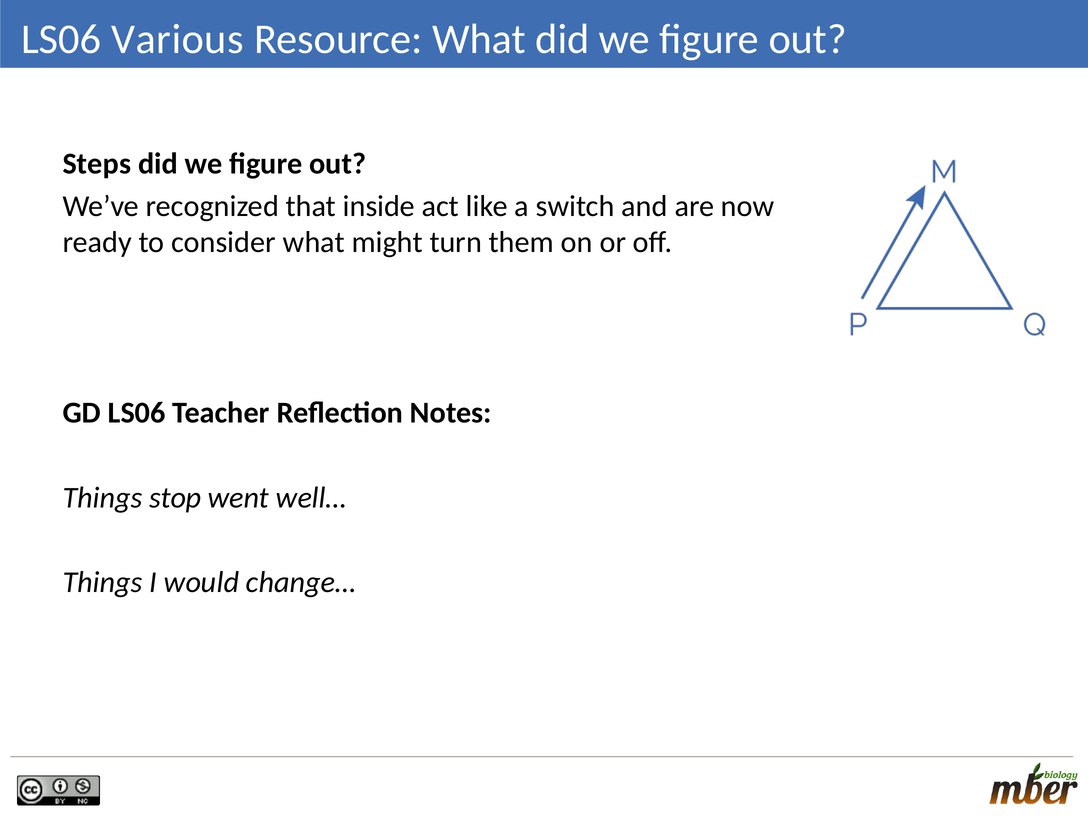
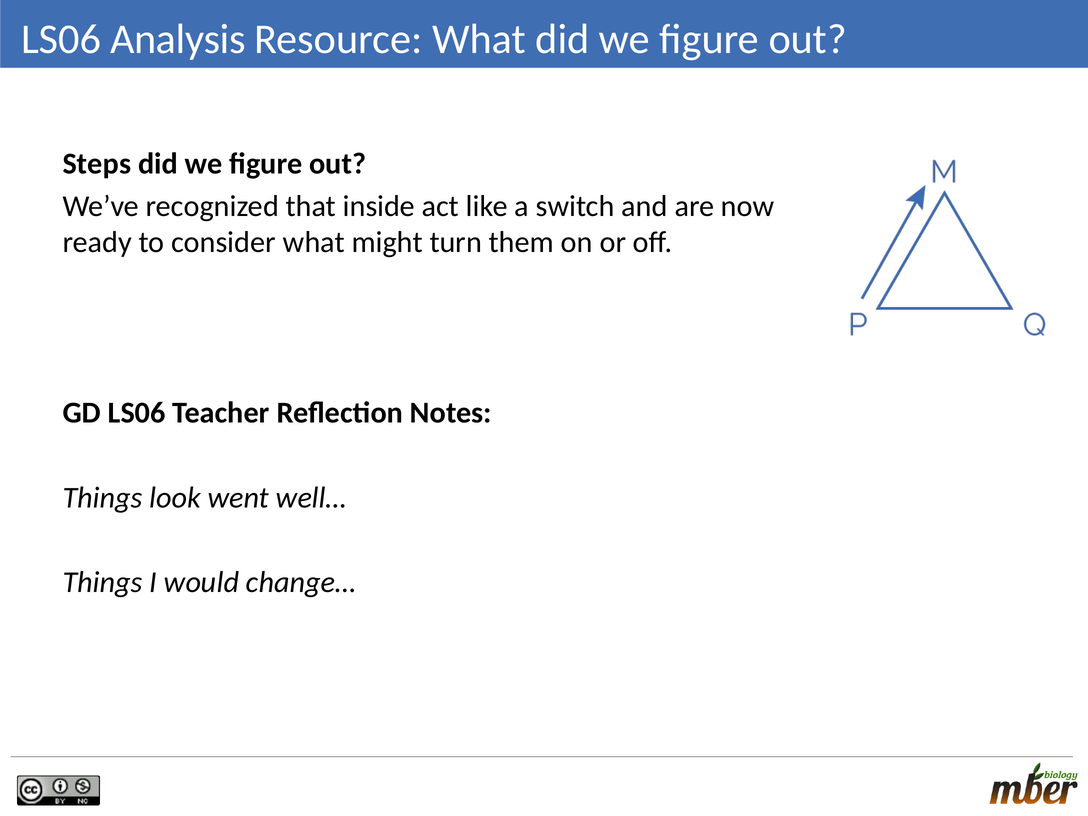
Various: Various -> Analysis (178, 39)
stop: stop -> look (175, 498)
